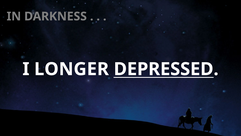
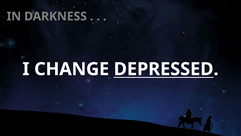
LONGER: LONGER -> CHANGE (72, 69)
